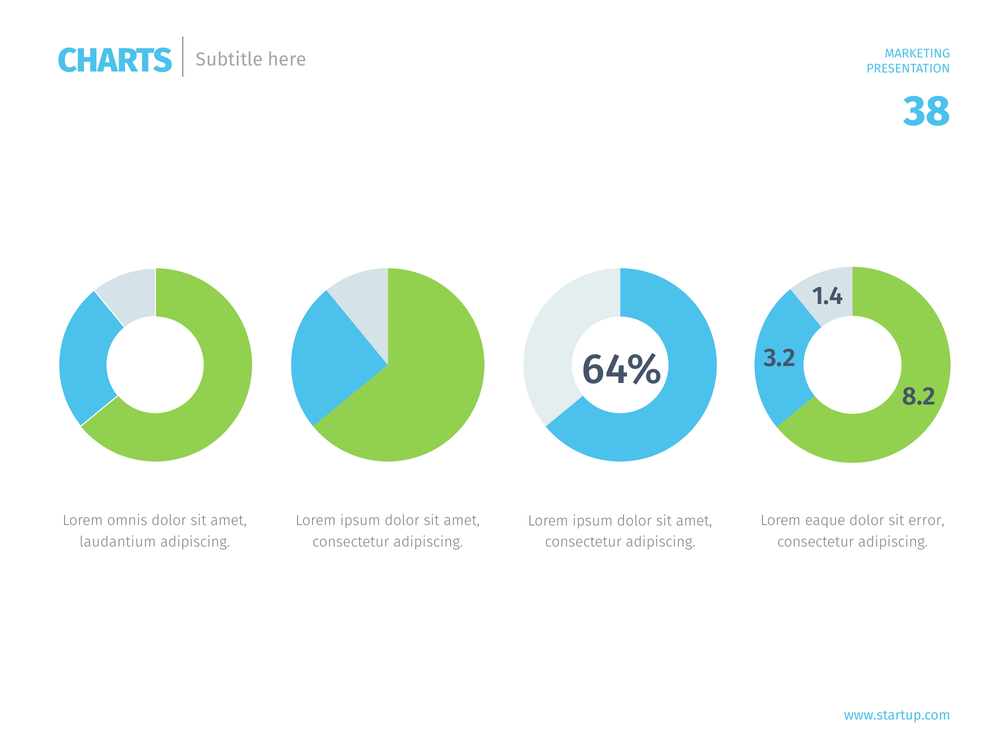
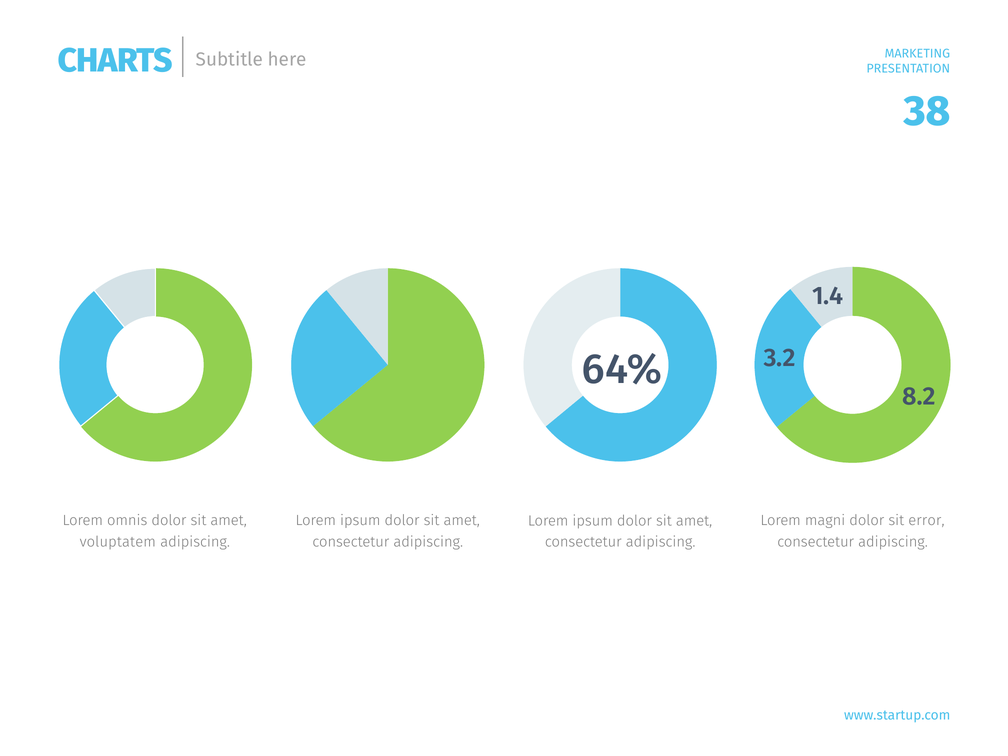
eaque: eaque -> magni (825, 521)
laudantium: laudantium -> voluptatem (118, 542)
